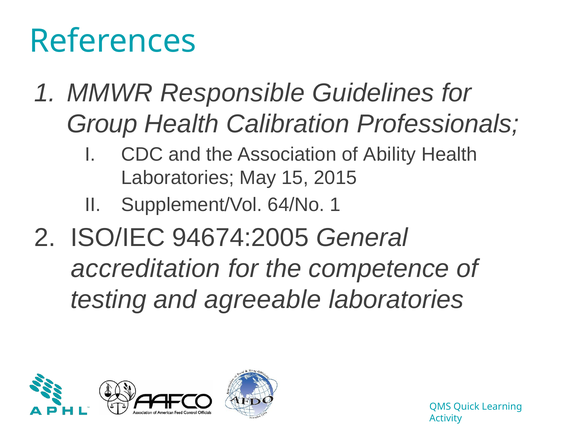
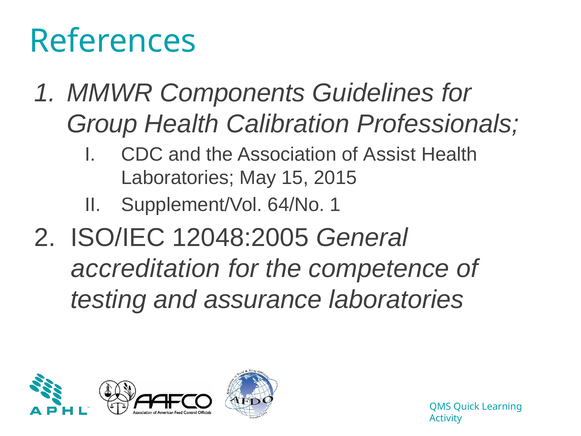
Responsible: Responsible -> Components (233, 93)
Ability: Ability -> Assist (390, 154)
94674:2005: 94674:2005 -> 12048:2005 (240, 237)
agreeable: agreeable -> assurance (263, 299)
